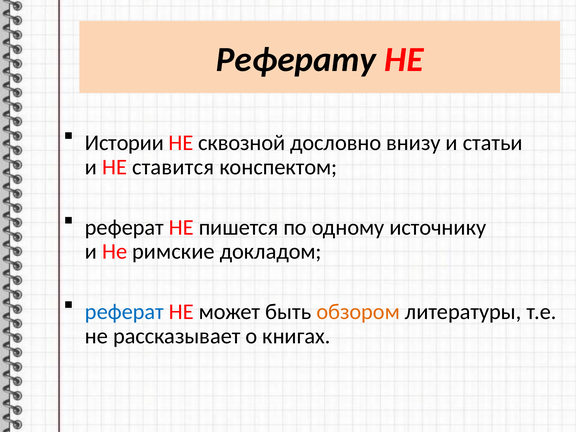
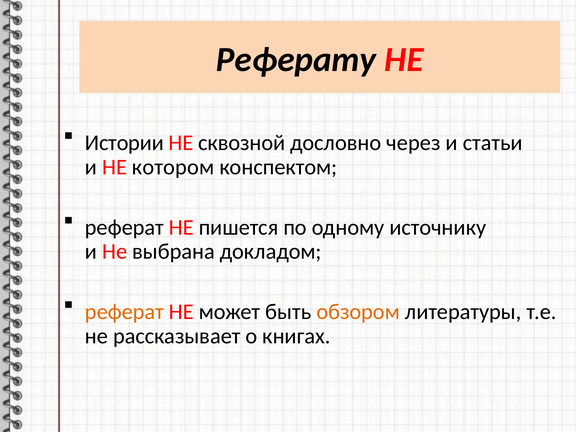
внизу: внизу -> через (413, 143)
ставится: ставится -> котором (173, 167)
римские: римские -> выбрана (173, 252)
реферат colour: blue -> orange (124, 312)
